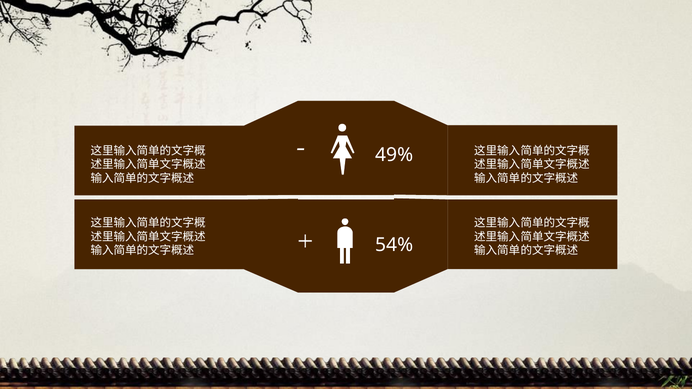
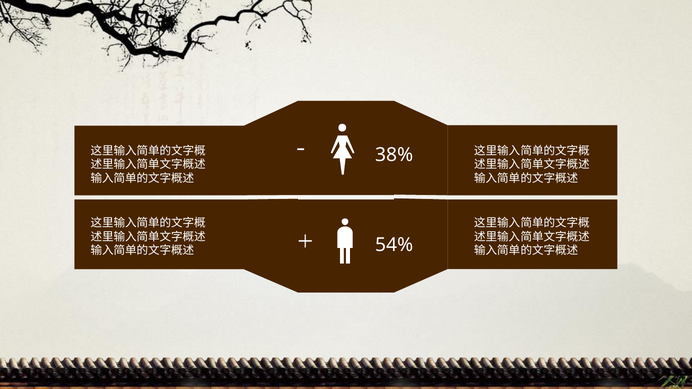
49%: 49% -> 38% (394, 155)
